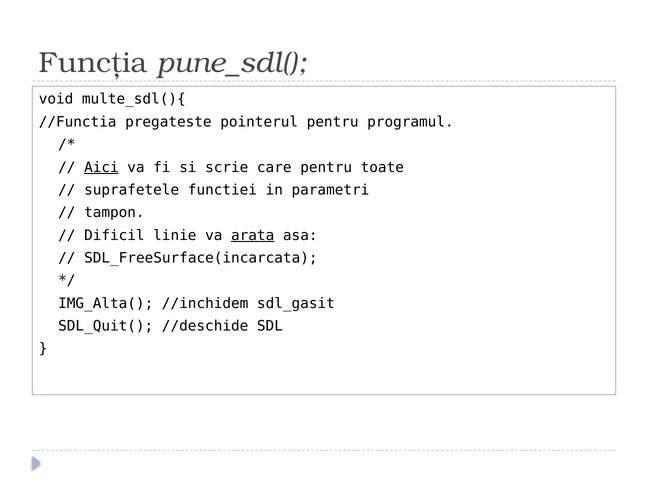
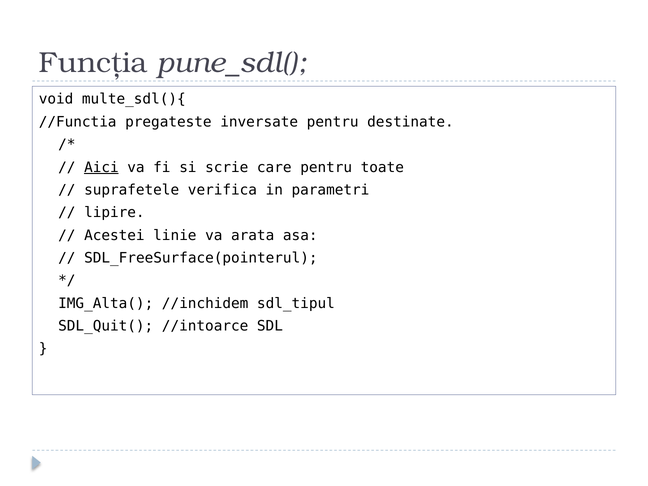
pointerul: pointerul -> inversate (259, 122)
programul: programul -> destinate (410, 122)
functiei: functiei -> verifica (222, 190)
tampon: tampon -> lipire (114, 213)
Dificil: Dificil -> Acestei (114, 235)
arata underline: present -> none (253, 235)
SDL_FreeSurface(incarcata: SDL_FreeSurface(incarcata -> SDL_FreeSurface(pointerul (201, 258)
sdl_gasit: sdl_gasit -> sdl_tipul (296, 303)
//deschide: //deschide -> //intoarce (205, 326)
